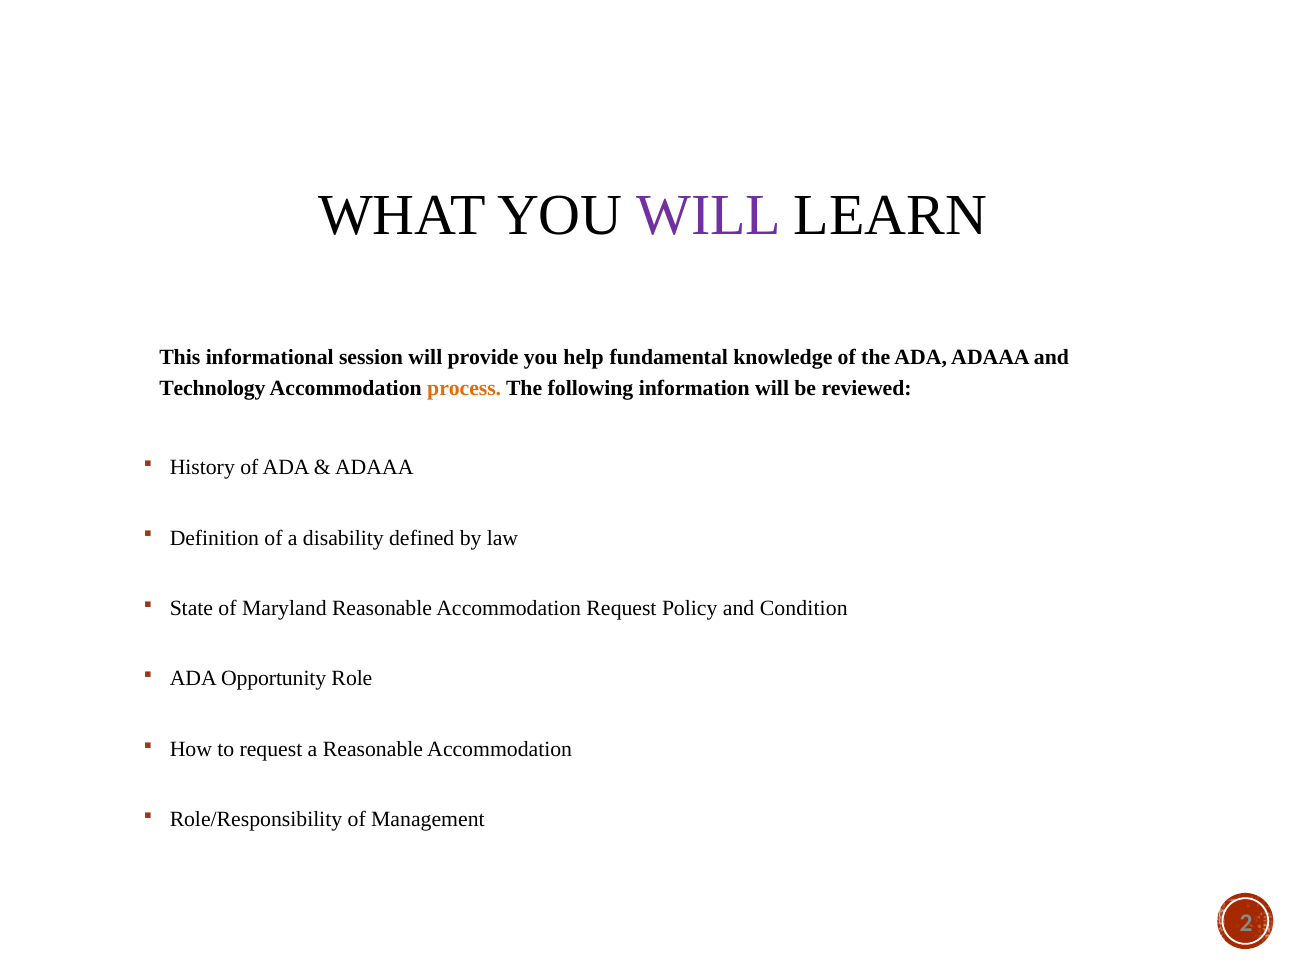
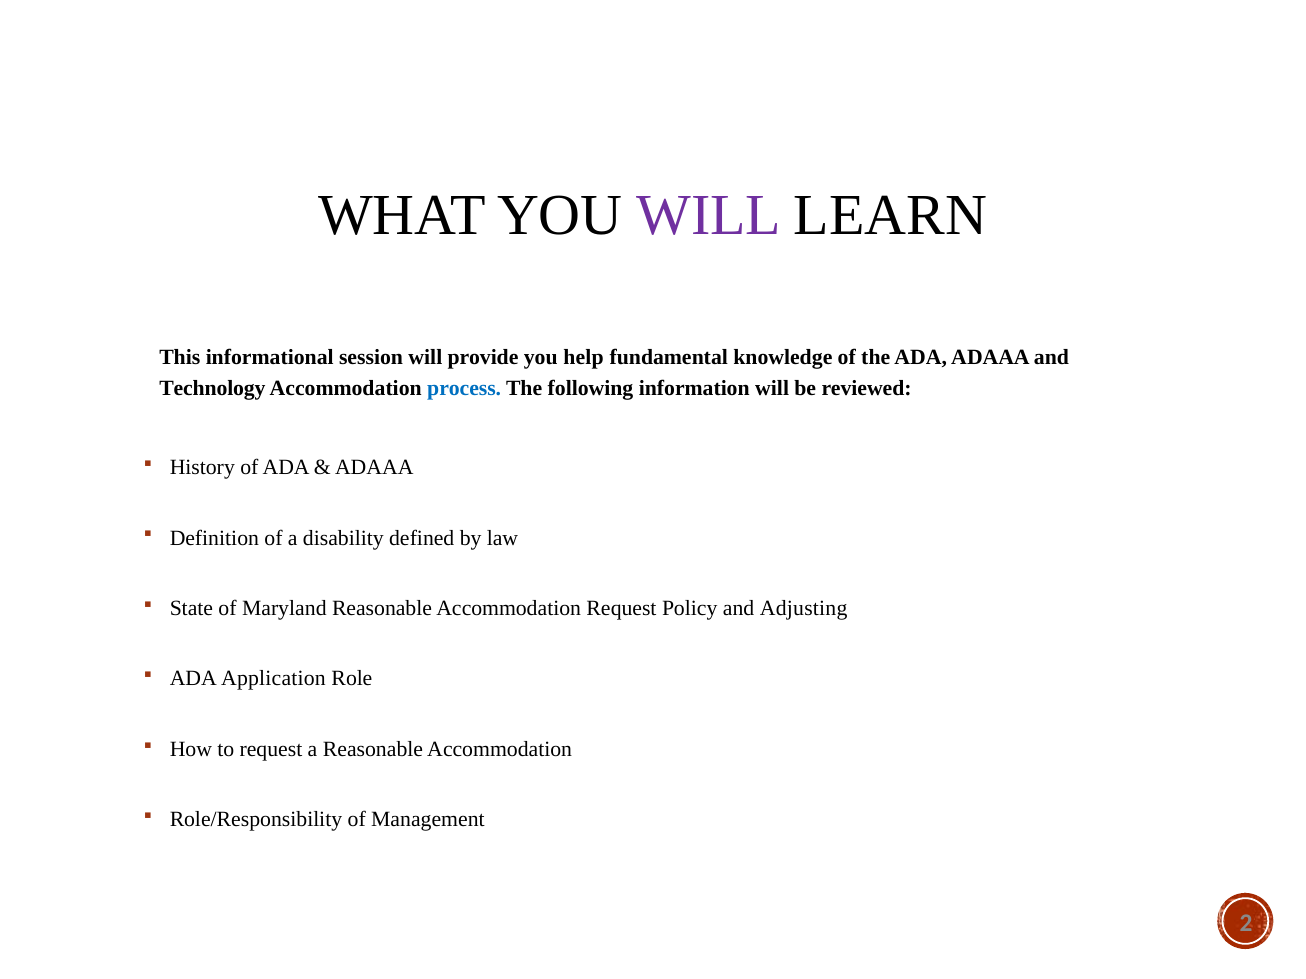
process colour: orange -> blue (464, 388)
Condition: Condition -> Adjusting (804, 609)
Opportunity: Opportunity -> Application (273, 679)
